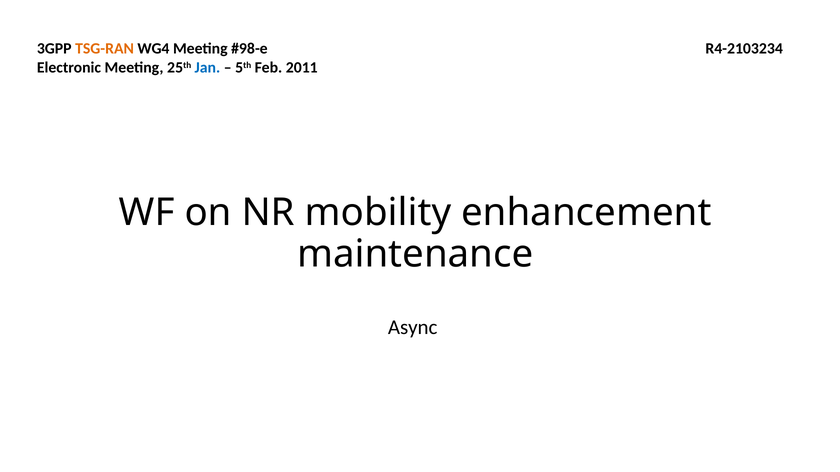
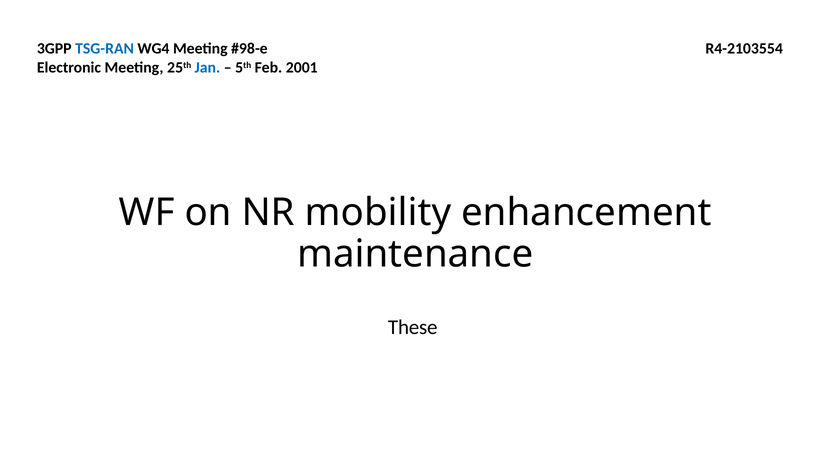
TSG-RAN colour: orange -> blue (105, 49)
R4-2103234: R4-2103234 -> R4-2103554 (744, 49)
2011: 2011 -> 2001 (302, 68)
Async: Async -> These (413, 328)
